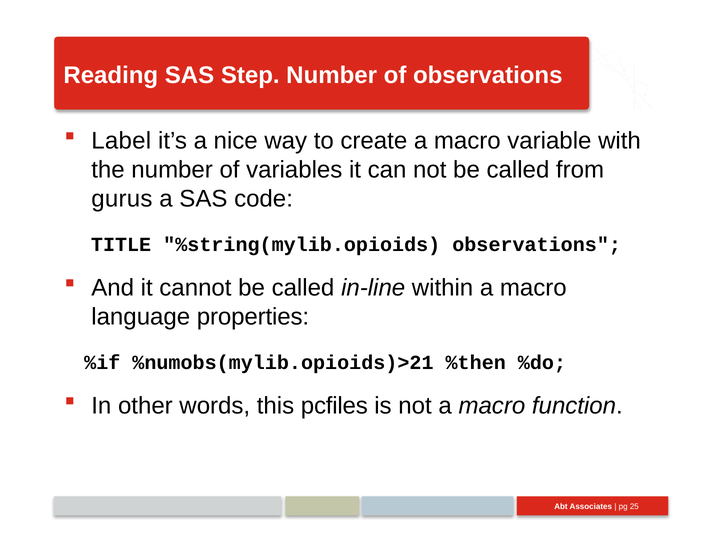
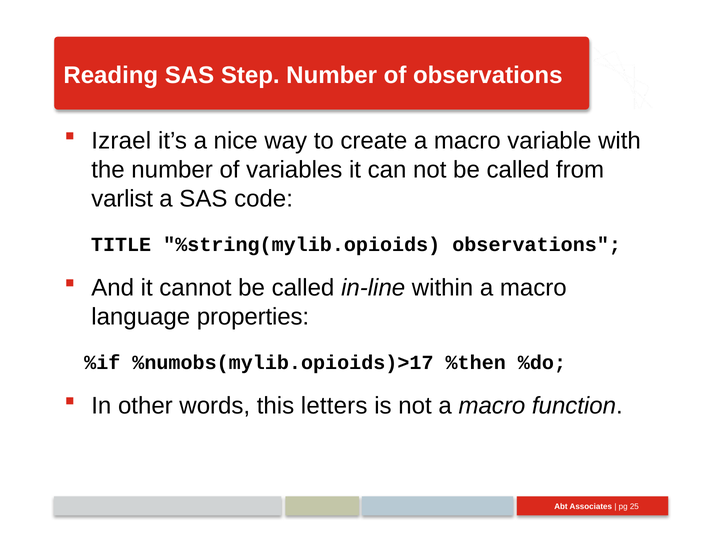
Label: Label -> Izrael (121, 141)
gurus: gurus -> varlist (122, 199)
%numobs(mylib.opioids)>21: %numobs(mylib.opioids)>21 -> %numobs(mylib.opioids)>17 (283, 362)
pcfiles: pcfiles -> letters (334, 406)
